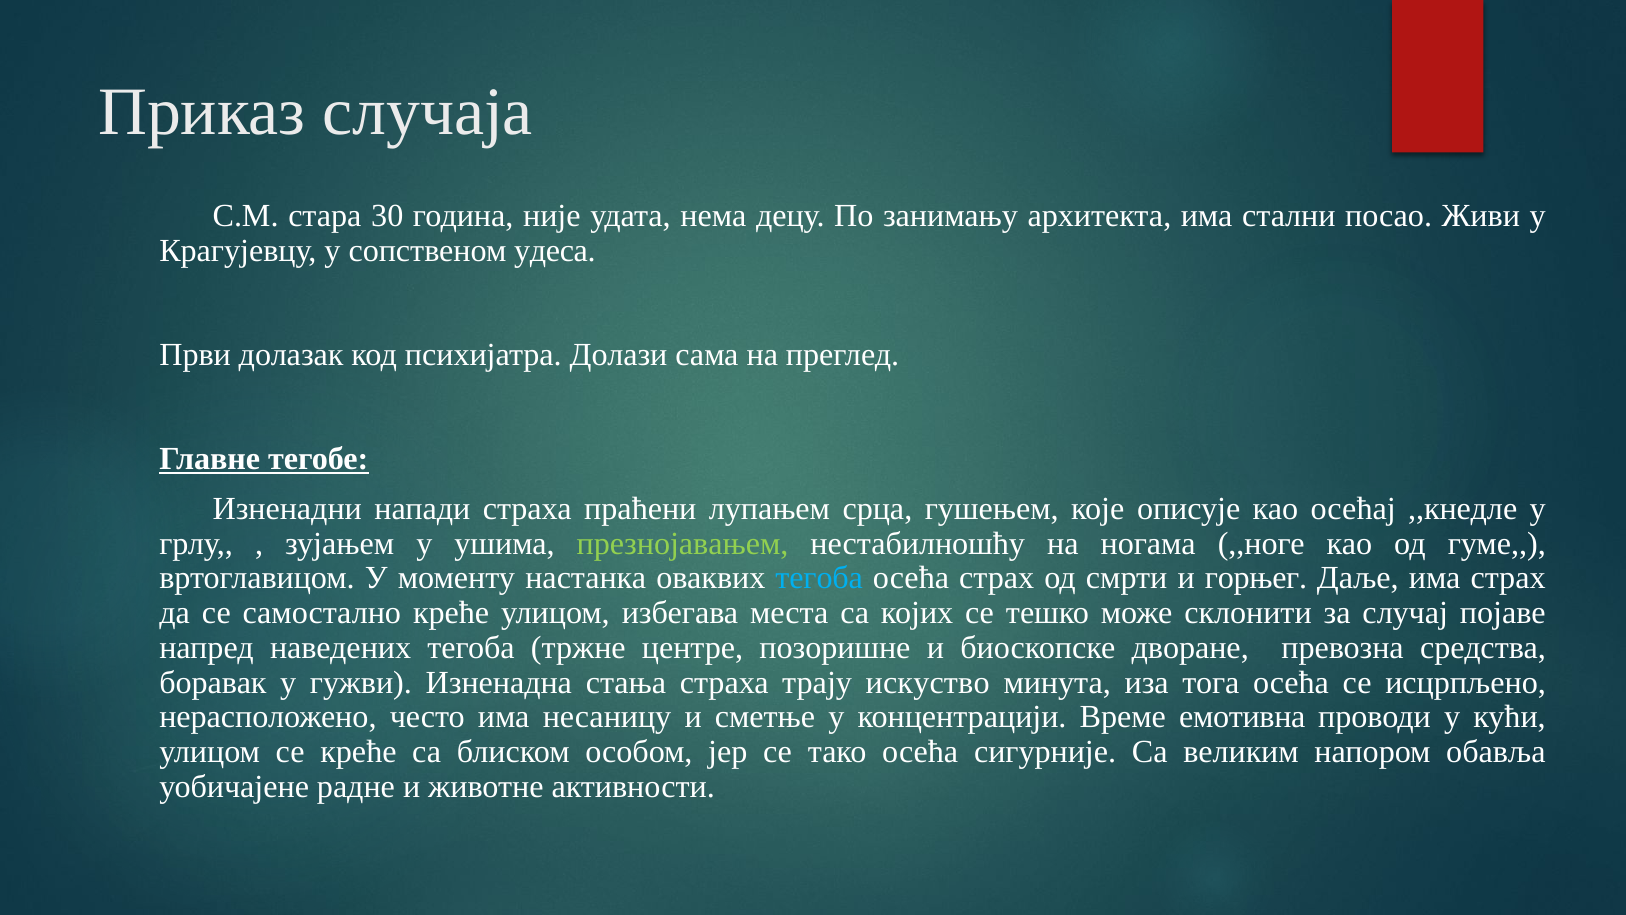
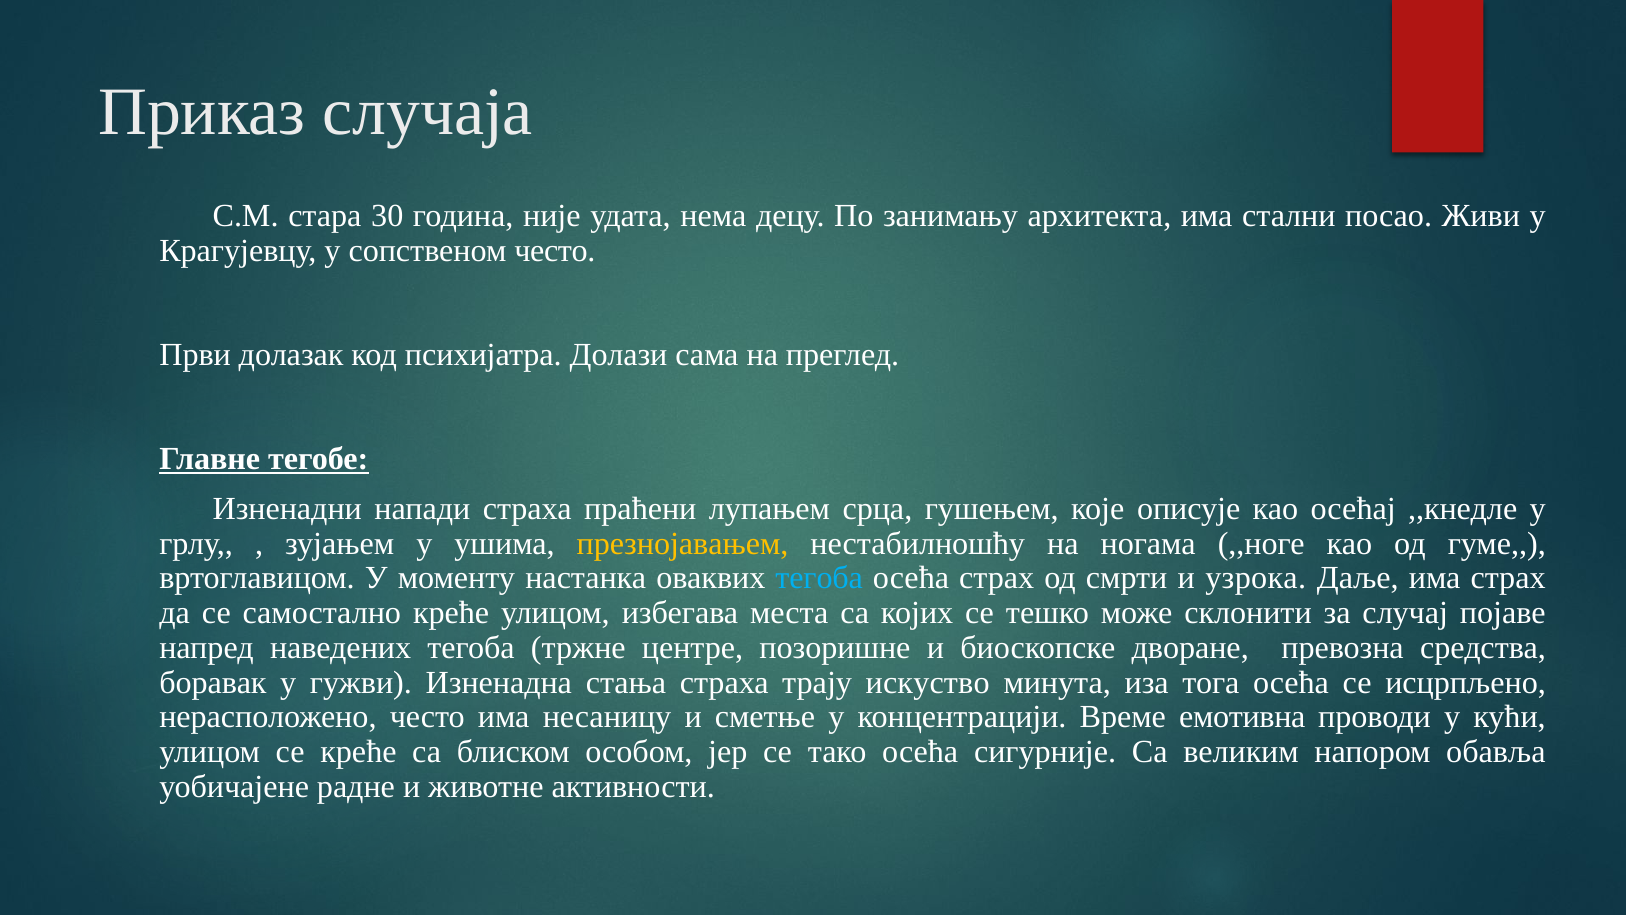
сопственом удеса: удеса -> често (555, 251)
презнојавањем colour: light green -> yellow (683, 543)
горњег: горњег -> узрока (1256, 578)
